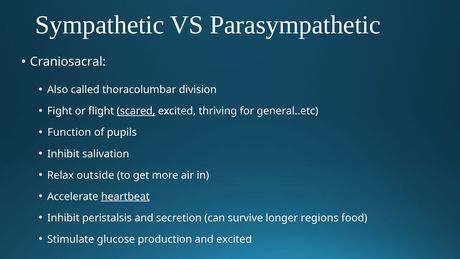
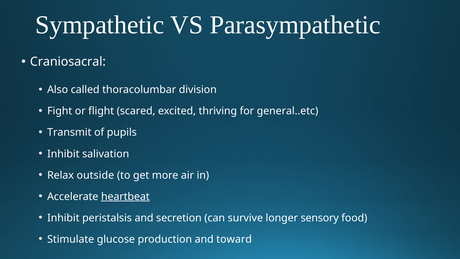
scared underline: present -> none (136, 111)
Function: Function -> Transmit (69, 132)
regions: regions -> sensory (320, 218)
and excited: excited -> toward (234, 239)
